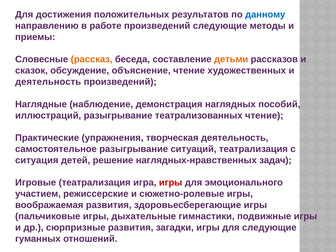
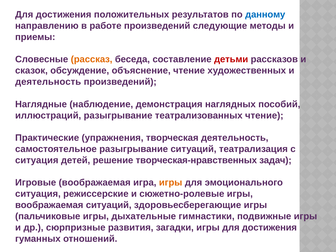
детьми colour: orange -> red (231, 59)
наглядных-нравственных: наглядных-нравственных -> творческая-нравственных (196, 160)
Игровые театрализация: театрализация -> воображаемая (95, 183)
игры colour: red -> orange (171, 183)
участием: участием -> ситуация (38, 194)
воображаемая развития: развития -> ситуаций (109, 205)
игры для следующие: следующие -> достижения (269, 227)
